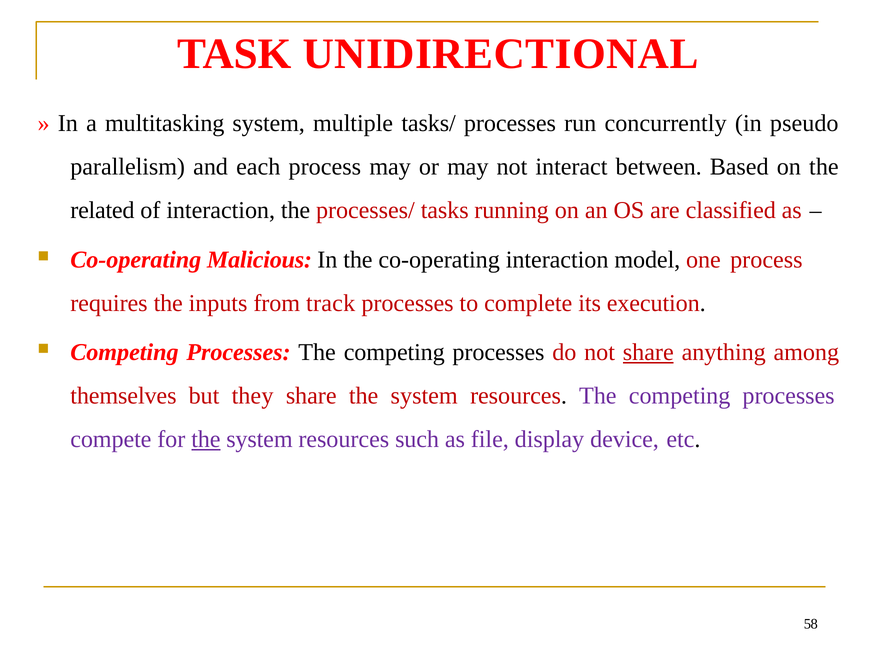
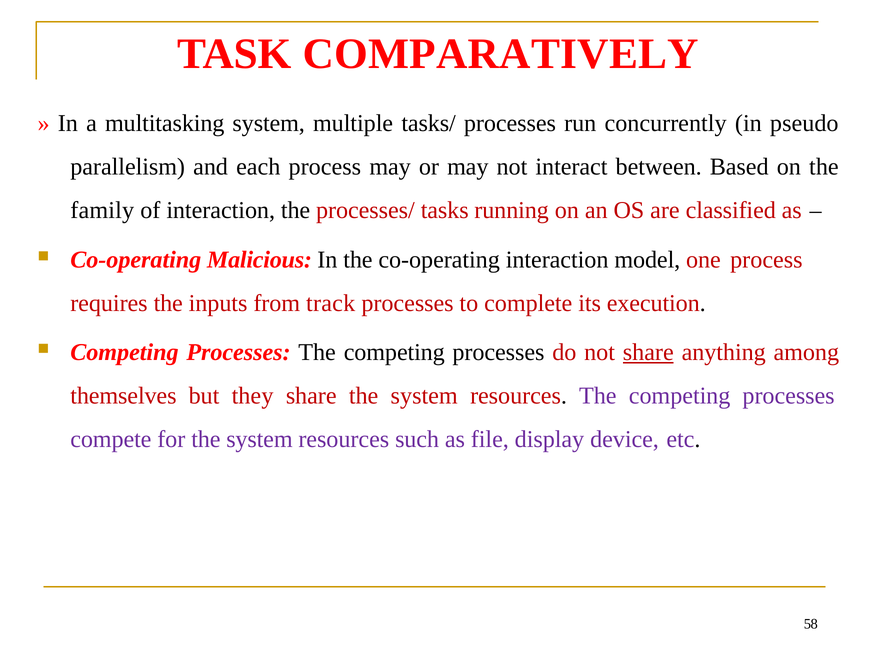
UNIDIRECTIONAL: UNIDIRECTIONAL -> COMPARATIVELY (501, 54)
related: related -> family (102, 210)
the underline: present -> none (206, 439)
